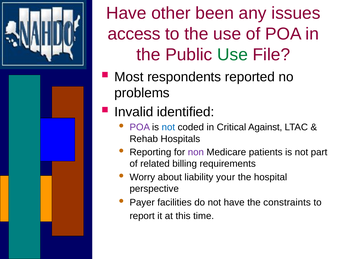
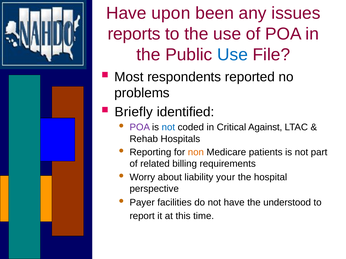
other: other -> upon (171, 13)
access: access -> reports (134, 34)
Use colour: green -> blue (232, 55)
Invalid: Invalid -> Briefly (134, 112)
non colour: purple -> orange (196, 153)
constraints: constraints -> understood (287, 203)
